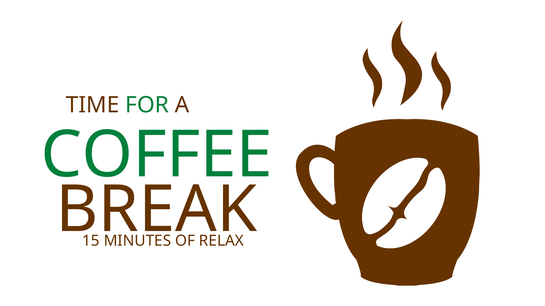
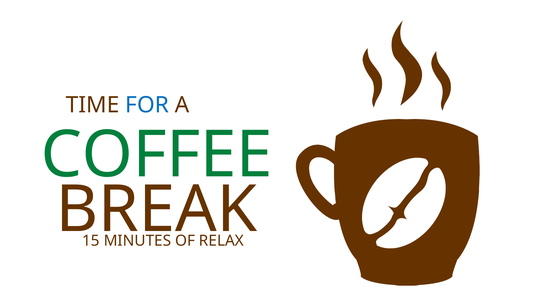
FOR colour: green -> blue (147, 105)
